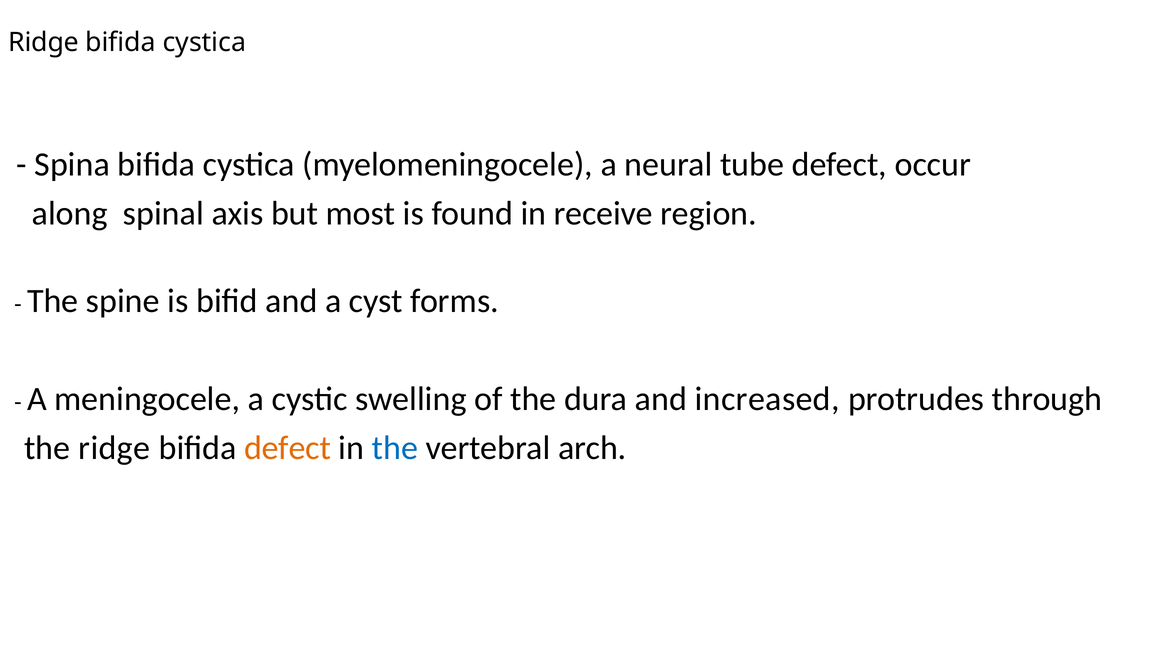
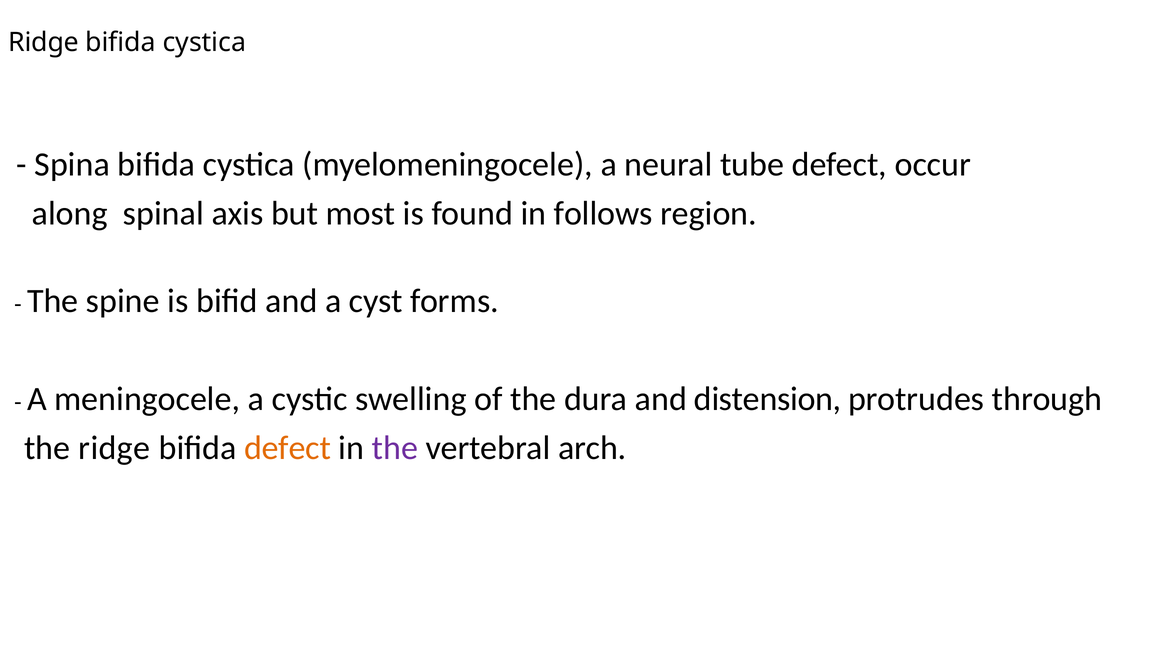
receive: receive -> follows (603, 213)
increased: increased -> distension (768, 399)
the colour: blue -> purple (395, 448)
